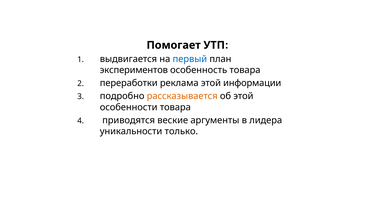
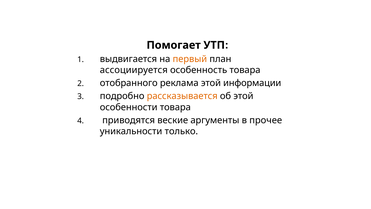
первый colour: blue -> orange (190, 59)
экспериментов: экспериментов -> ассоциируется (134, 70)
переработки: переработки -> отобранного (129, 83)
лидера: лидера -> прочее (266, 120)
